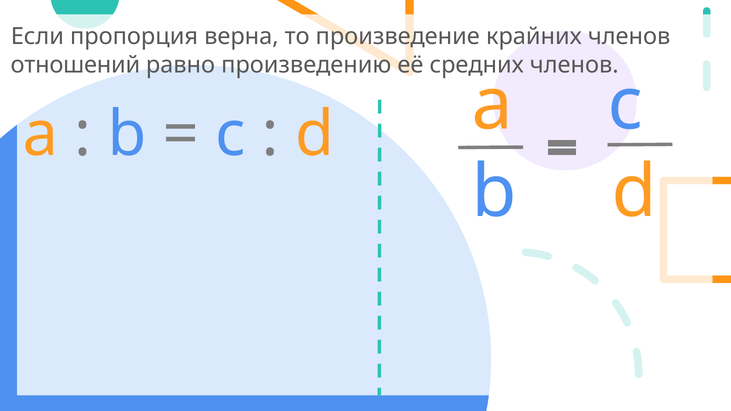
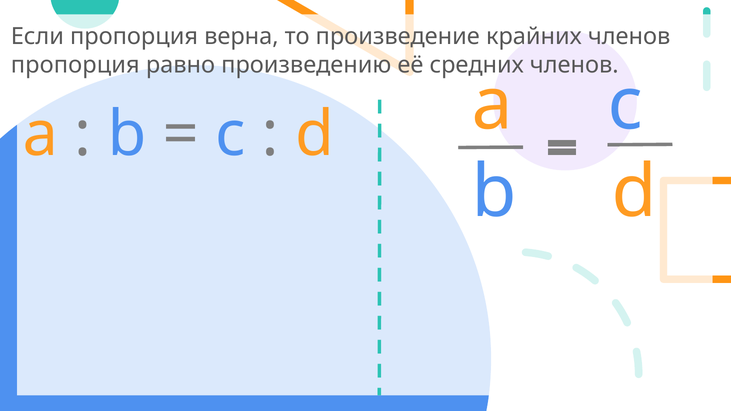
отношений: отношений -> пропорция (75, 65)
